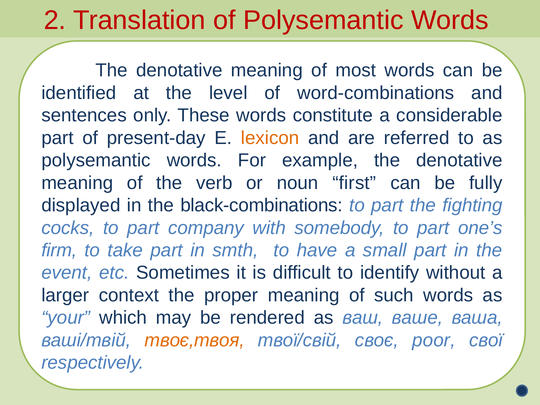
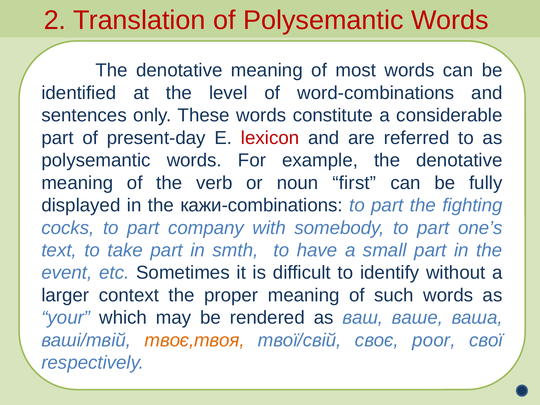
lexicon colour: orange -> red (270, 138)
black-combinations: black-combinations -> кажи-combinations (261, 205)
firm: firm -> text (59, 250)
